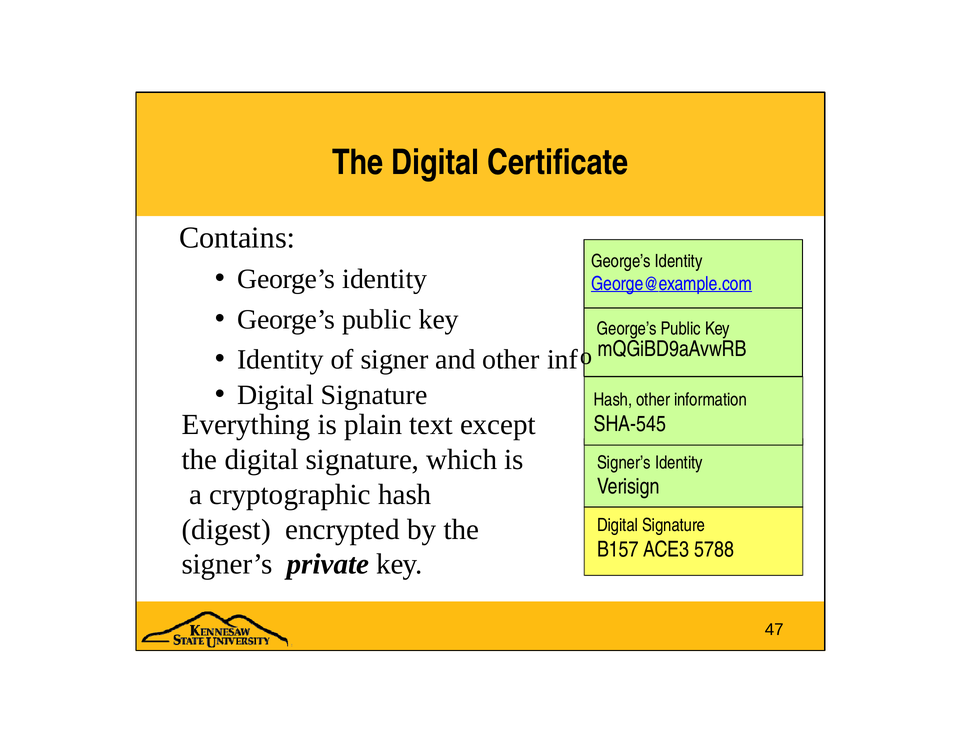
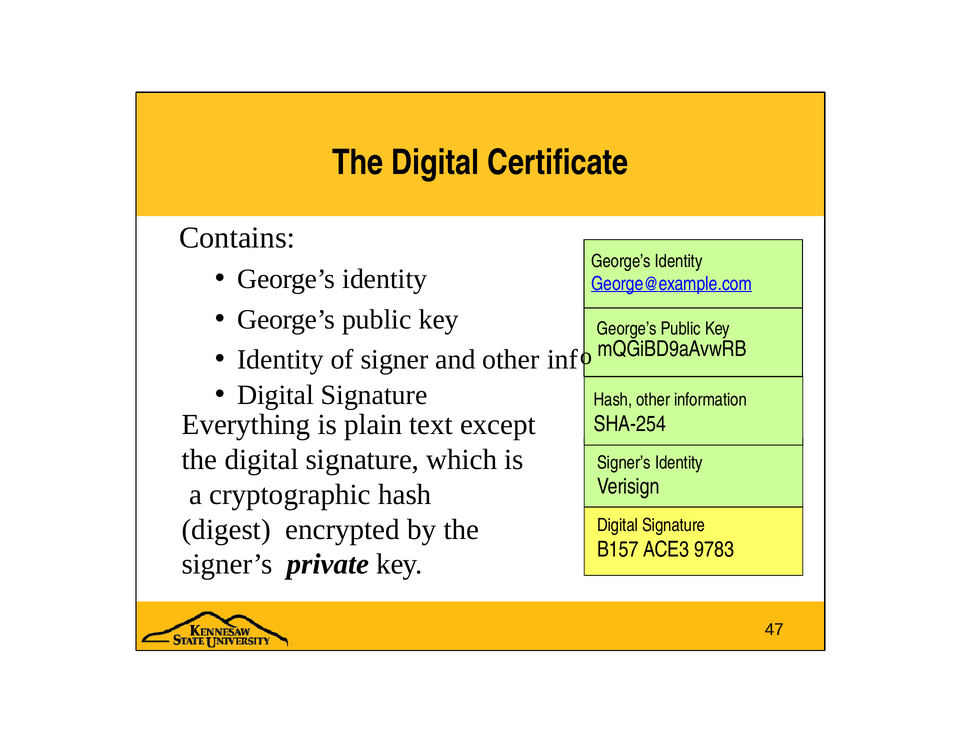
SHA-545: SHA-545 -> SHA-254 (630, 424)
5788: 5788 -> 9783 (714, 549)
